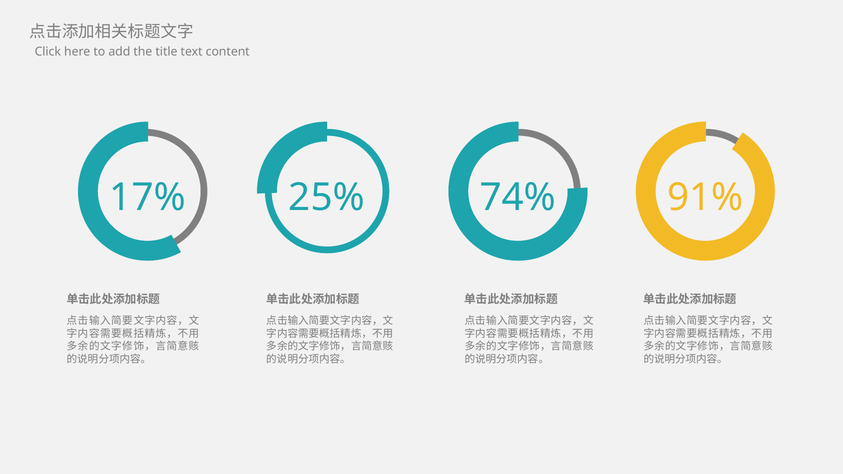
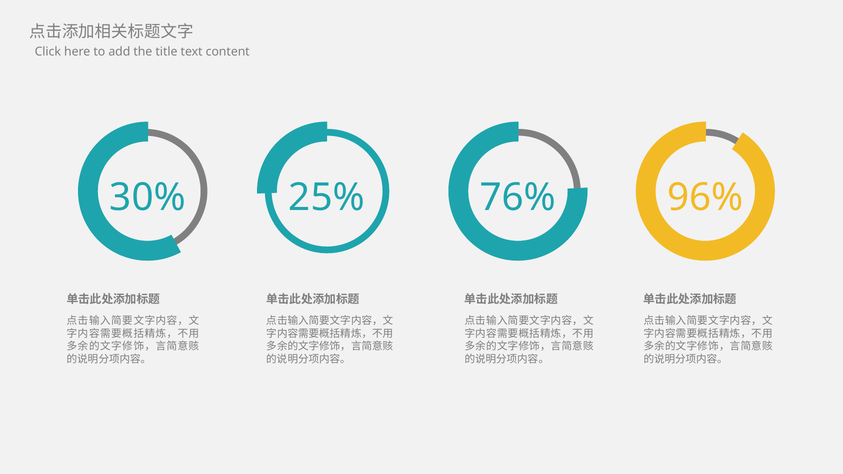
17%: 17% -> 30% (148, 198)
74%: 74% -> 76% (518, 198)
91%: 91% -> 96% (705, 198)
